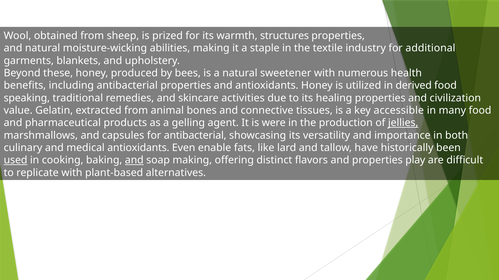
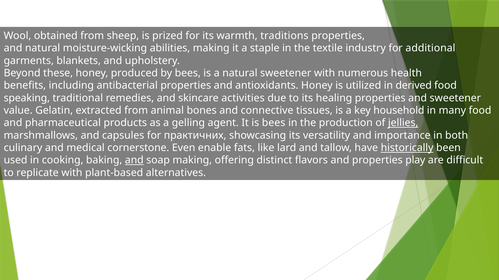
structures: structures -> traditions (284, 36)
and civilization: civilization -> sweetener (455, 98)
accessible: accessible -> household (399, 111)
is were: were -> bees (274, 123)
for antibacterial: antibacterial -> практичних (195, 136)
medical antioxidants: antioxidants -> cornerstone (138, 148)
historically underline: none -> present (407, 148)
used underline: present -> none (16, 161)
